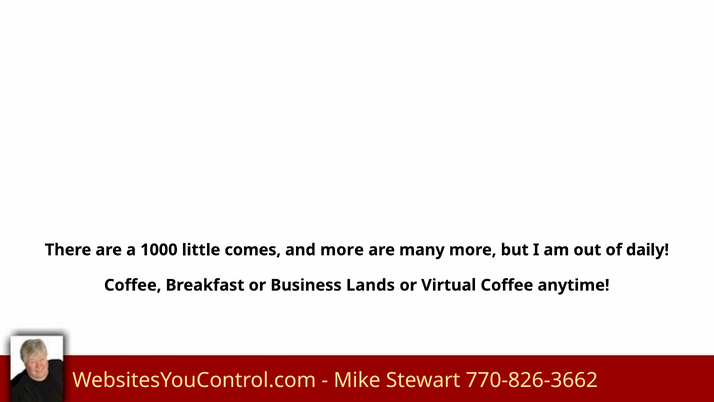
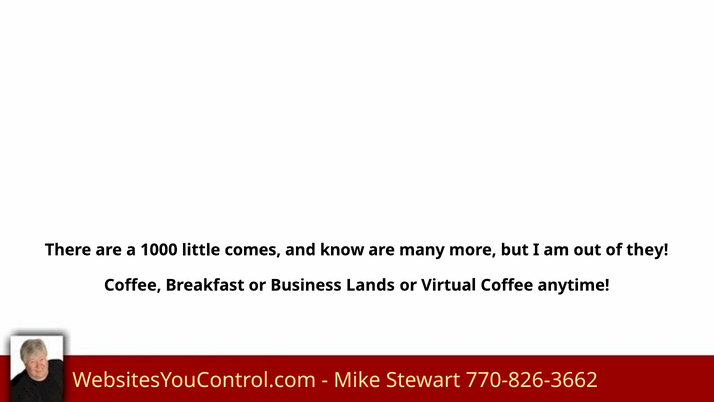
and more: more -> know (342, 250)
daily: daily -> they (647, 250)
